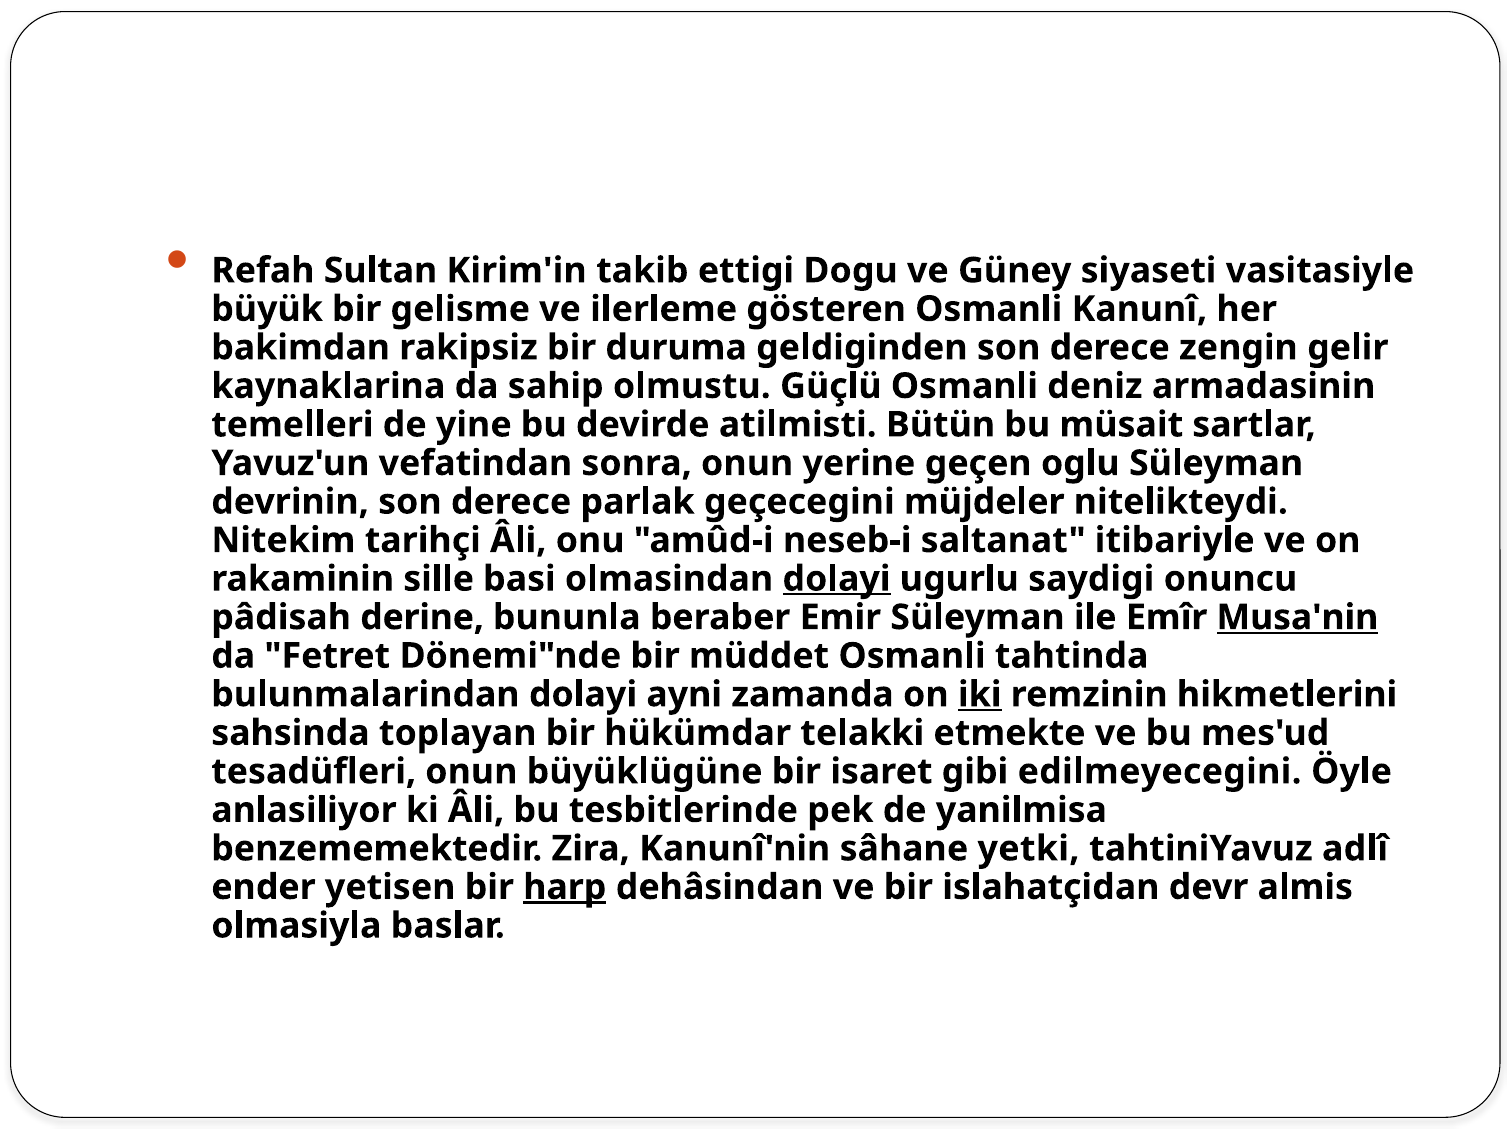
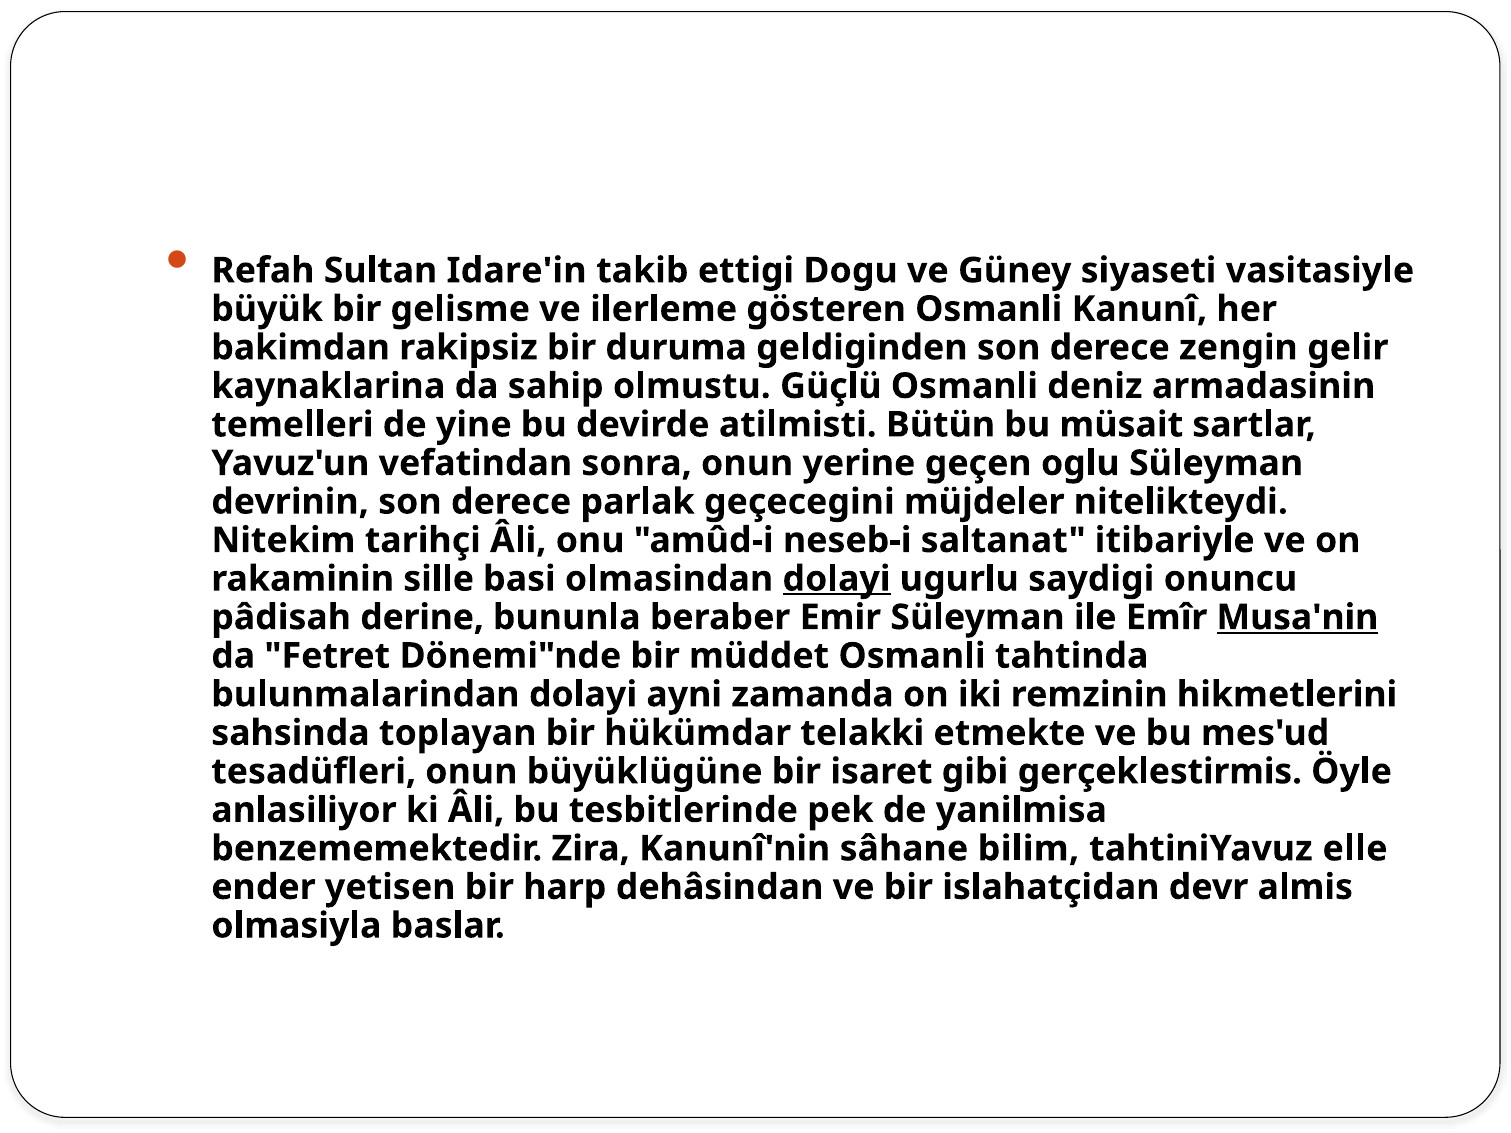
Kirim'in: Kirim'in -> Idare'in (517, 271)
iki underline: present -> none (980, 695)
edilmeyecegini: edilmeyecegini -> gerçeklestirmis (1160, 772)
yetki: yetki -> bilim (1028, 849)
adlî: adlî -> elle (1355, 849)
harp underline: present -> none (565, 887)
